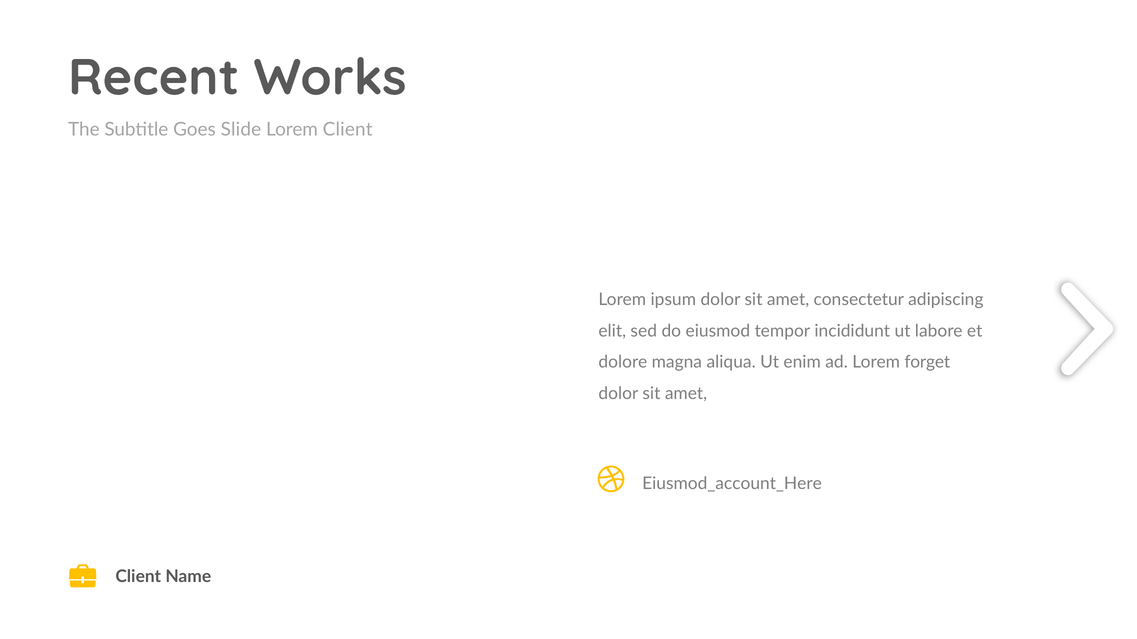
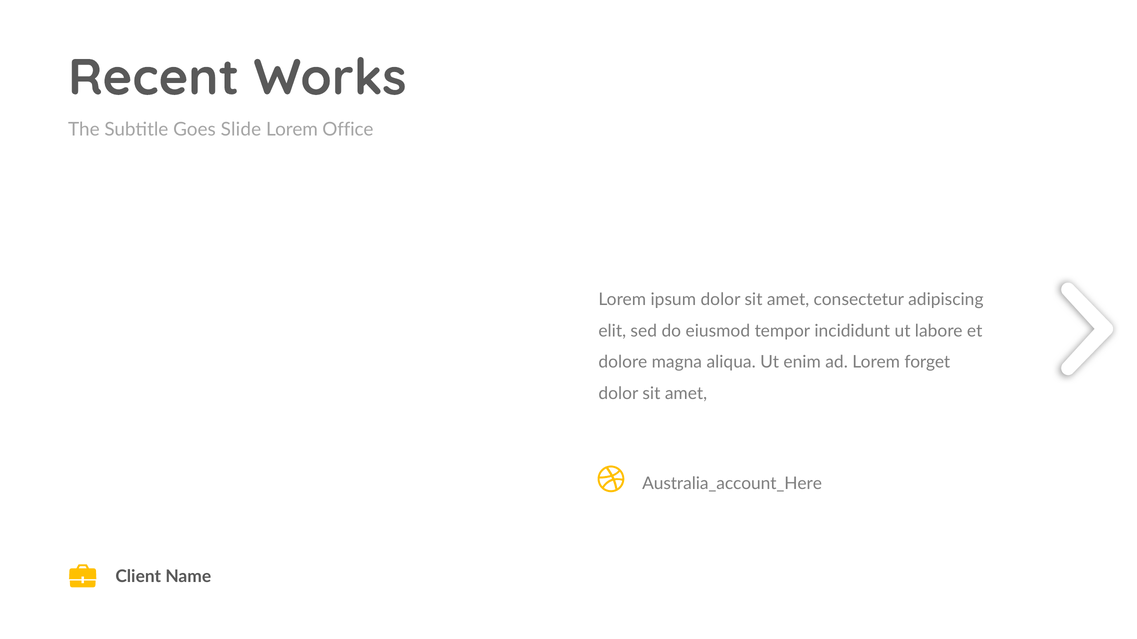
Lorem Client: Client -> Office (348, 130)
Eiusmod_account_Here: Eiusmod_account_Here -> Australia_account_Here (732, 484)
